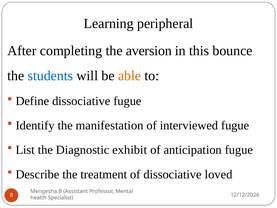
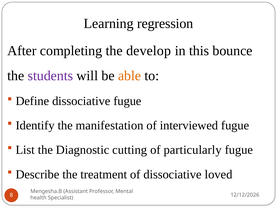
peripheral: peripheral -> regression (165, 24)
aversion: aversion -> develop (149, 51)
students colour: blue -> purple (50, 76)
exhibit: exhibit -> cutting (130, 150)
anticipation: anticipation -> particularly (193, 150)
